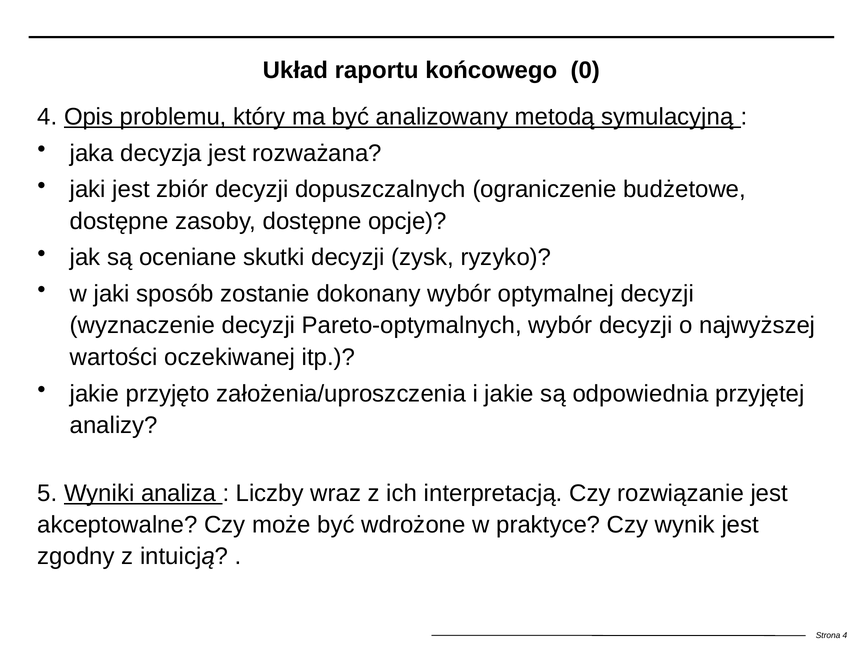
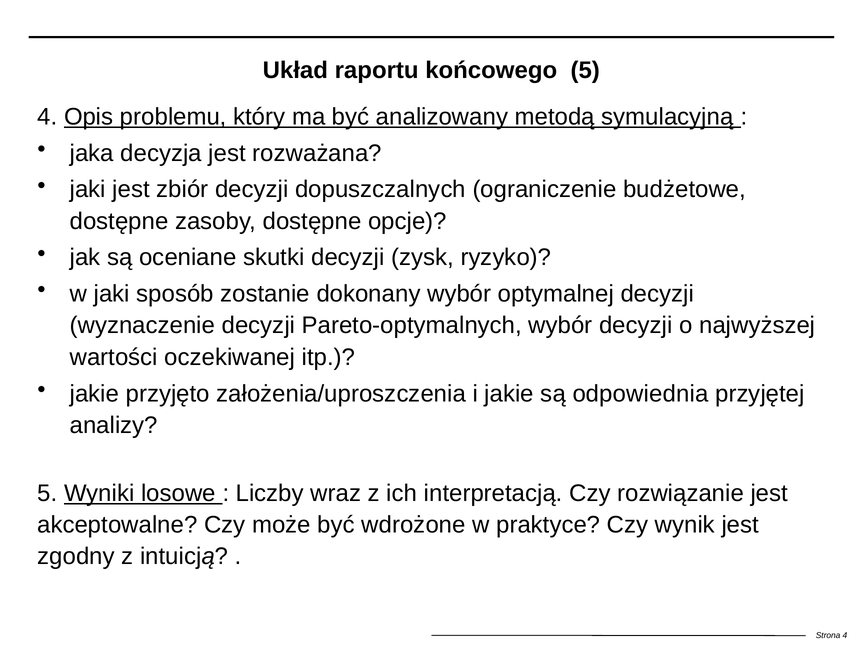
końcowego 0: 0 -> 5 (585, 71)
analiza: analiza -> losowe (178, 493)
